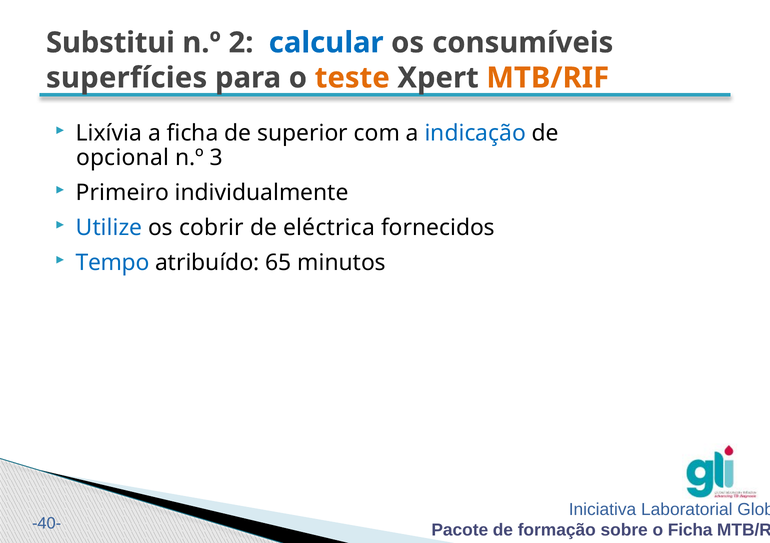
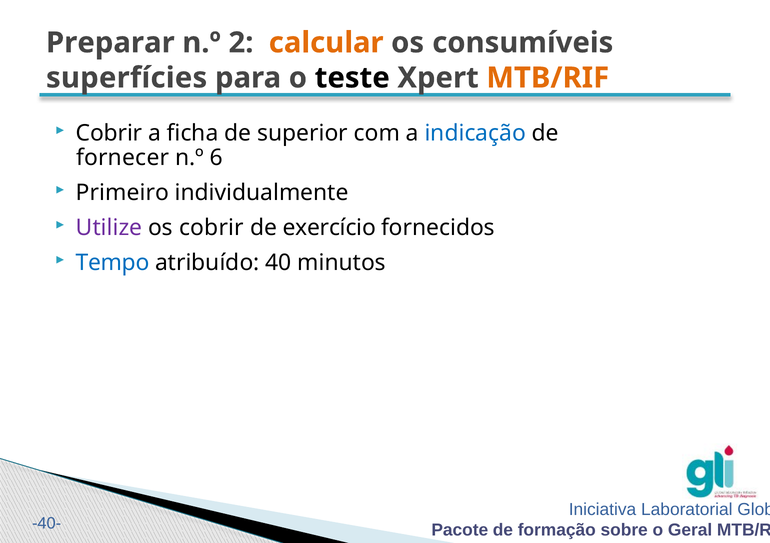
Substitui: Substitui -> Preparar (110, 43)
calcular colour: blue -> orange (326, 43)
teste colour: orange -> black (352, 78)
Lixívia: Lixívia -> Cobrir (109, 133)
opcional: opcional -> fornecer (123, 158)
3: 3 -> 6 (217, 158)
Utilize colour: blue -> purple (109, 228)
eléctrica: eléctrica -> exercício (329, 228)
65: 65 -> 40 (278, 263)
o Ficha: Ficha -> Geral (690, 531)
